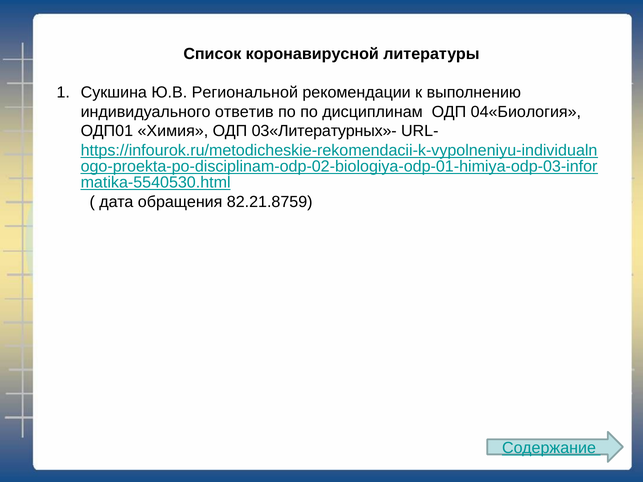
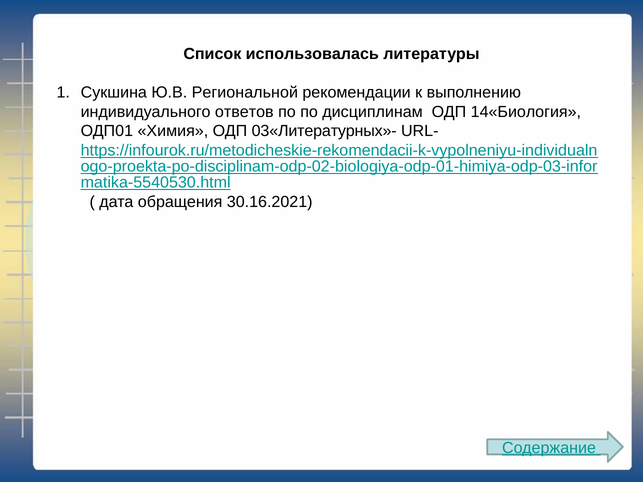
коронавирусной: коронавирусной -> использовалась (312, 54)
ответив: ответив -> ответов (244, 112)
04«Биология: 04«Биология -> 14«Биология (526, 112)
82.21.8759: 82.21.8759 -> 30.16.2021 (270, 202)
